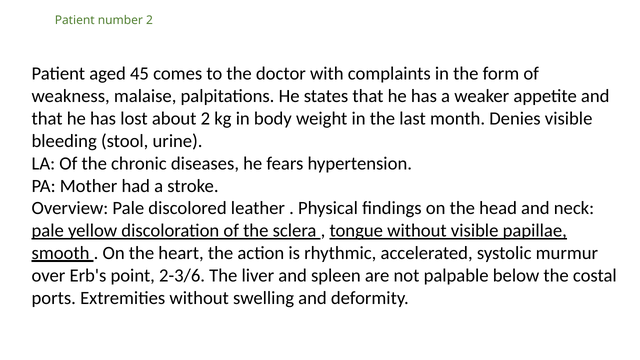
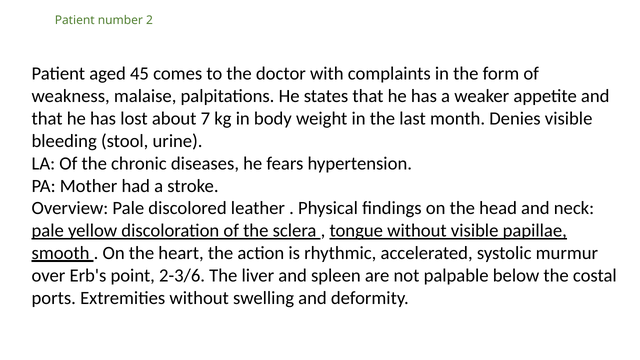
about 2: 2 -> 7 (205, 119)
